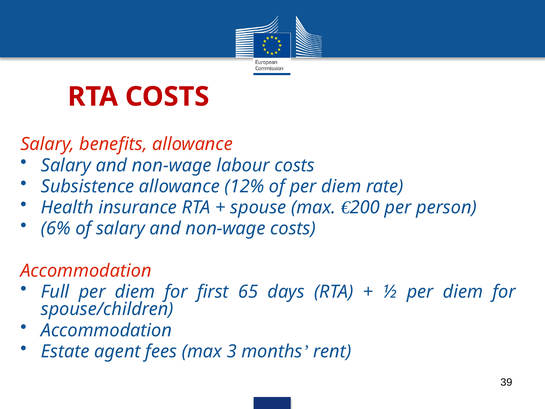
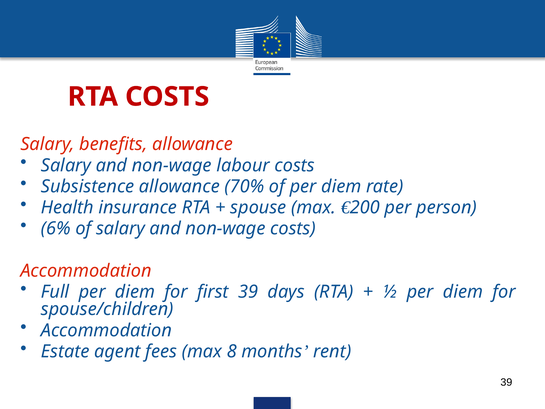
12%: 12% -> 70% (244, 186)
first 65: 65 -> 39 (248, 292)
3: 3 -> 8 (232, 351)
